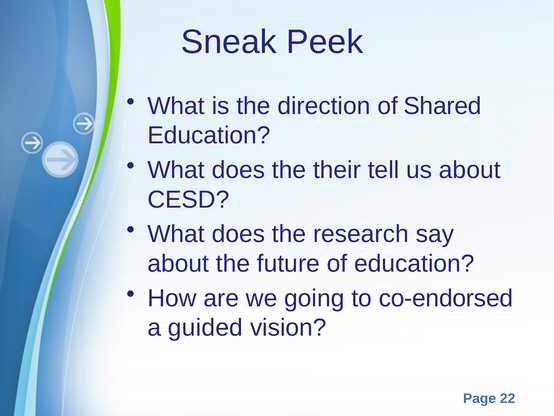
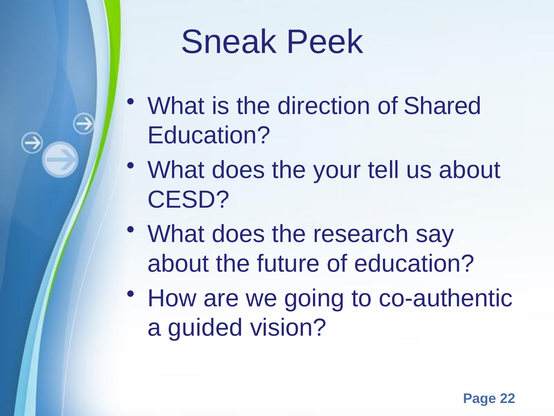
their: their -> your (337, 170)
co-endorsed: co-endorsed -> co-authentic (446, 298)
